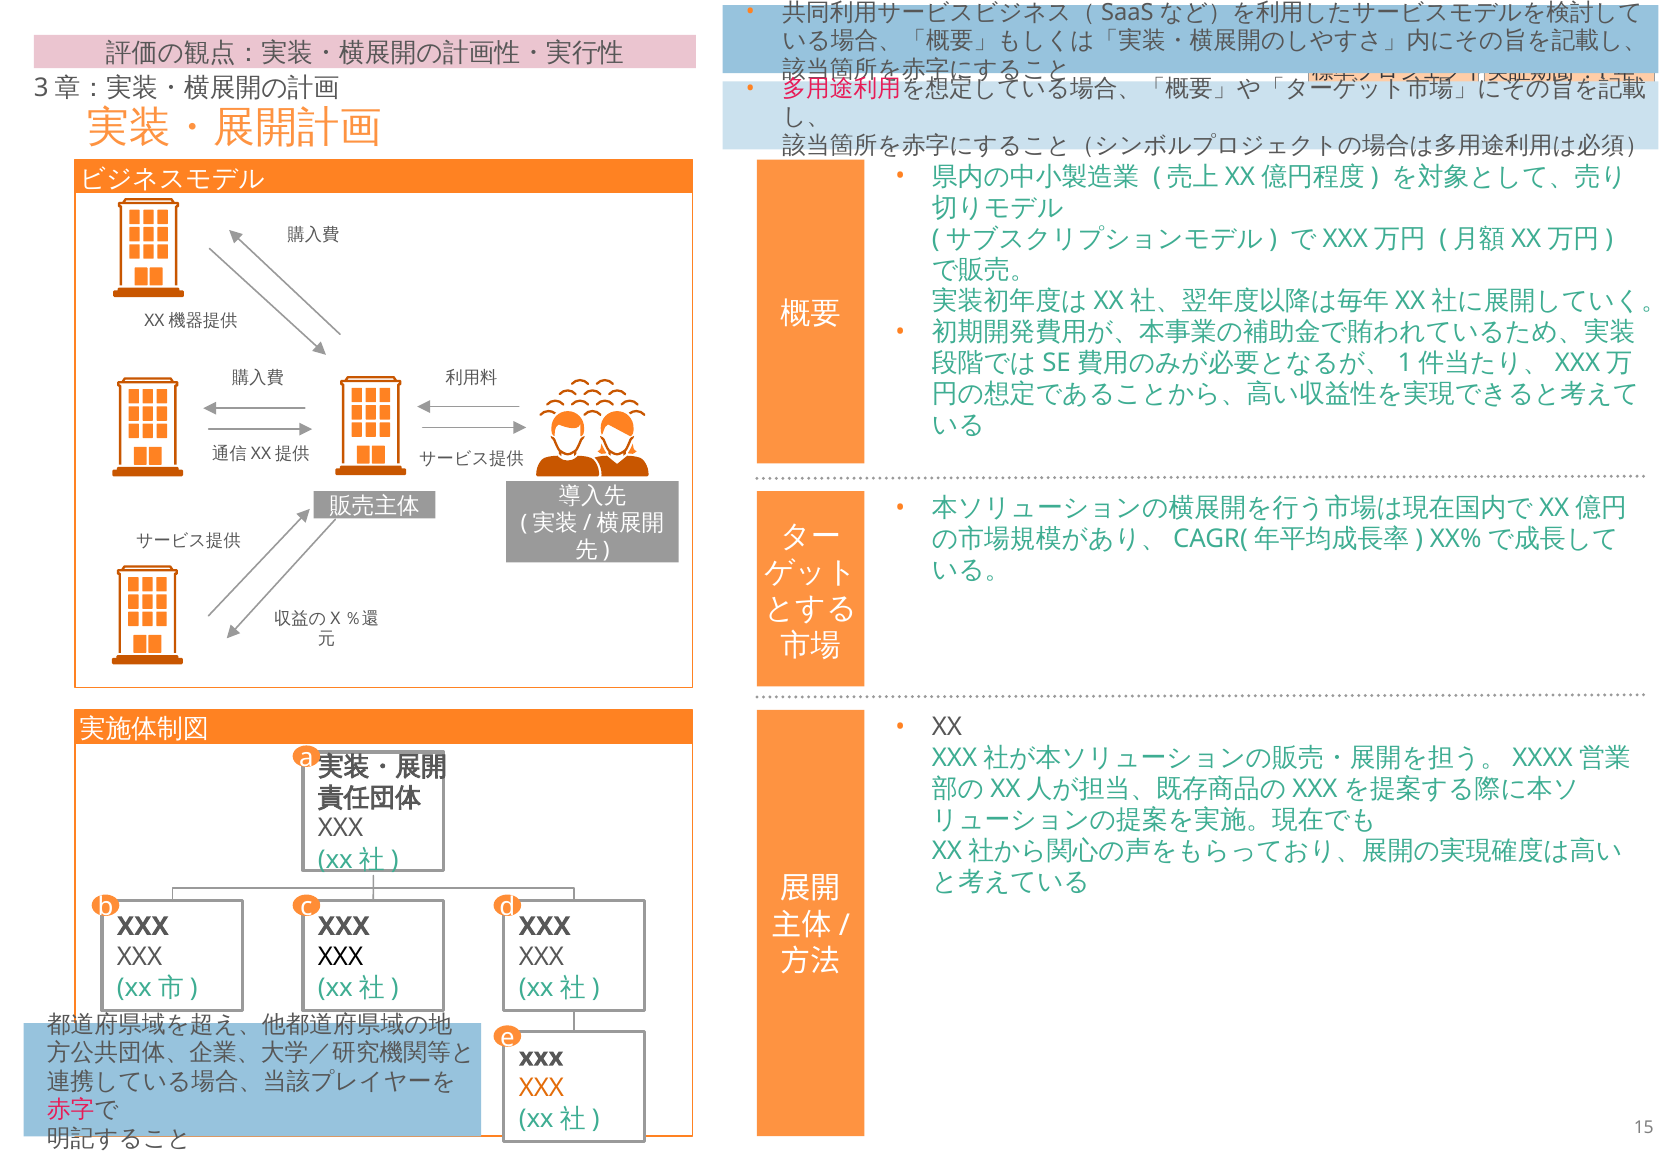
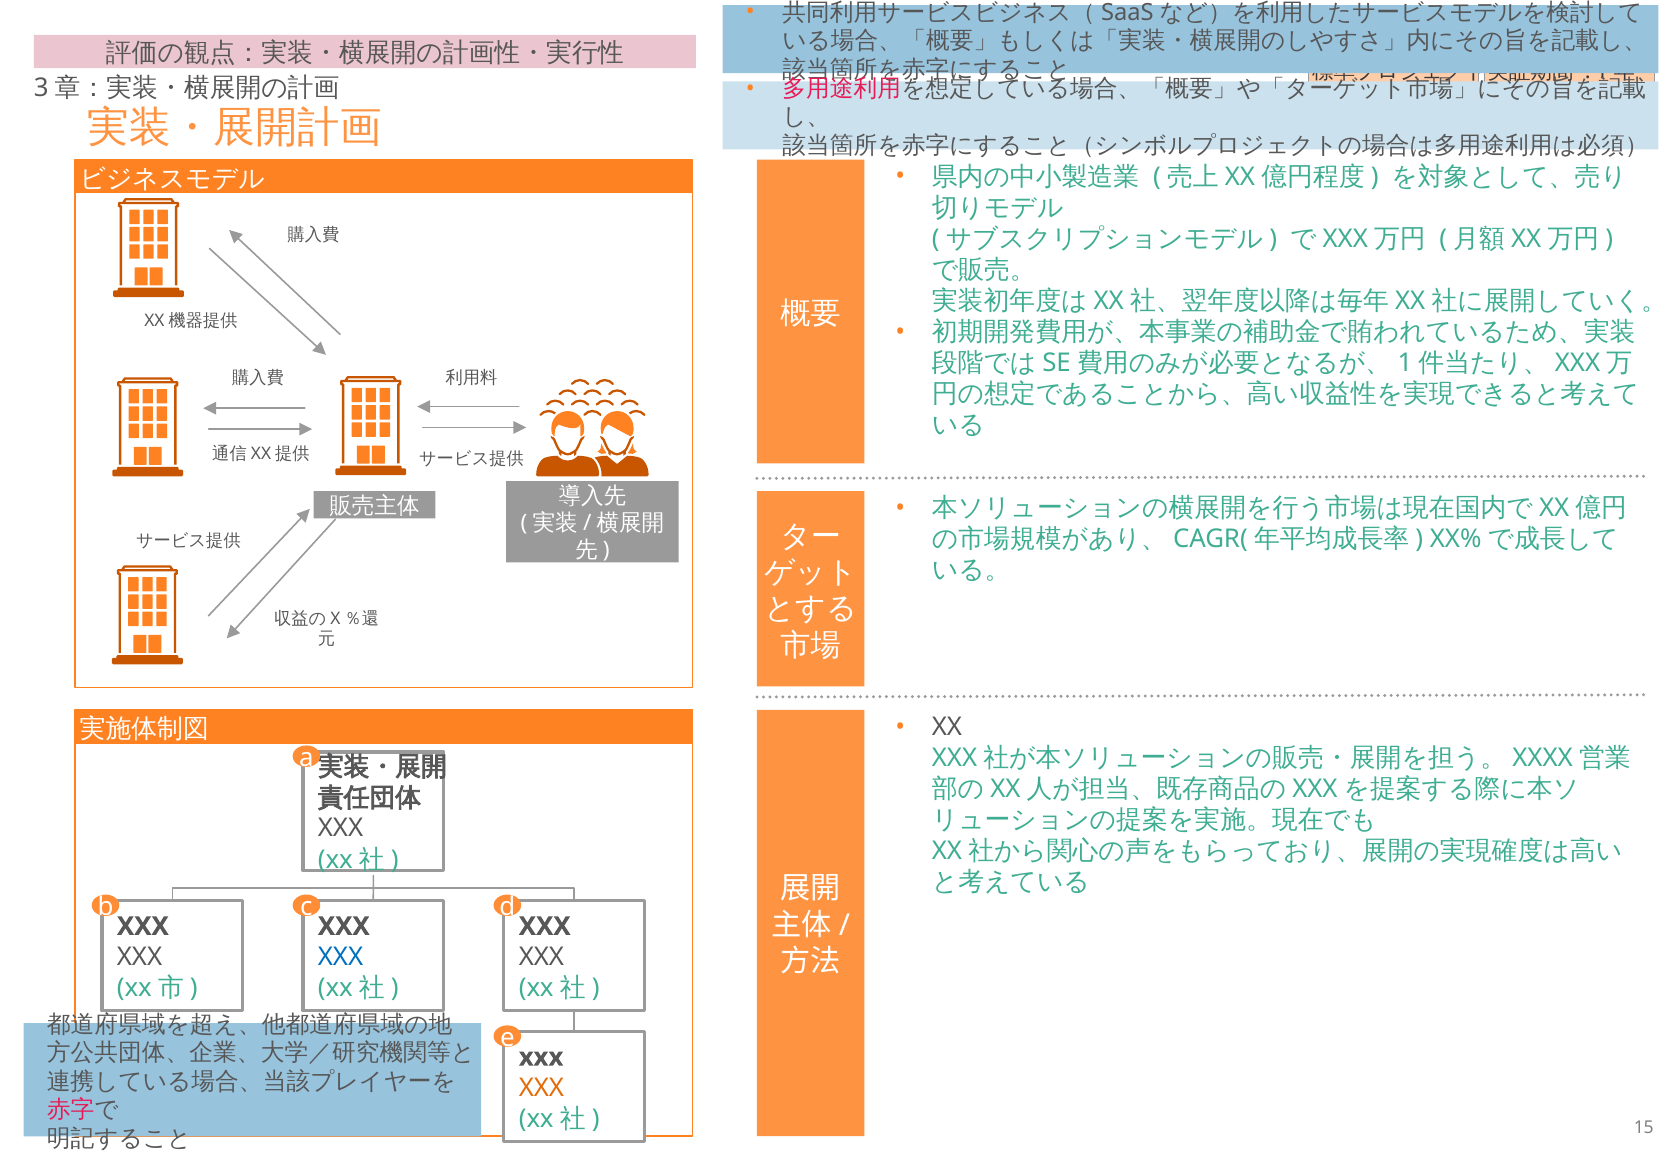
XXX colour: black -> blue (341, 957)
